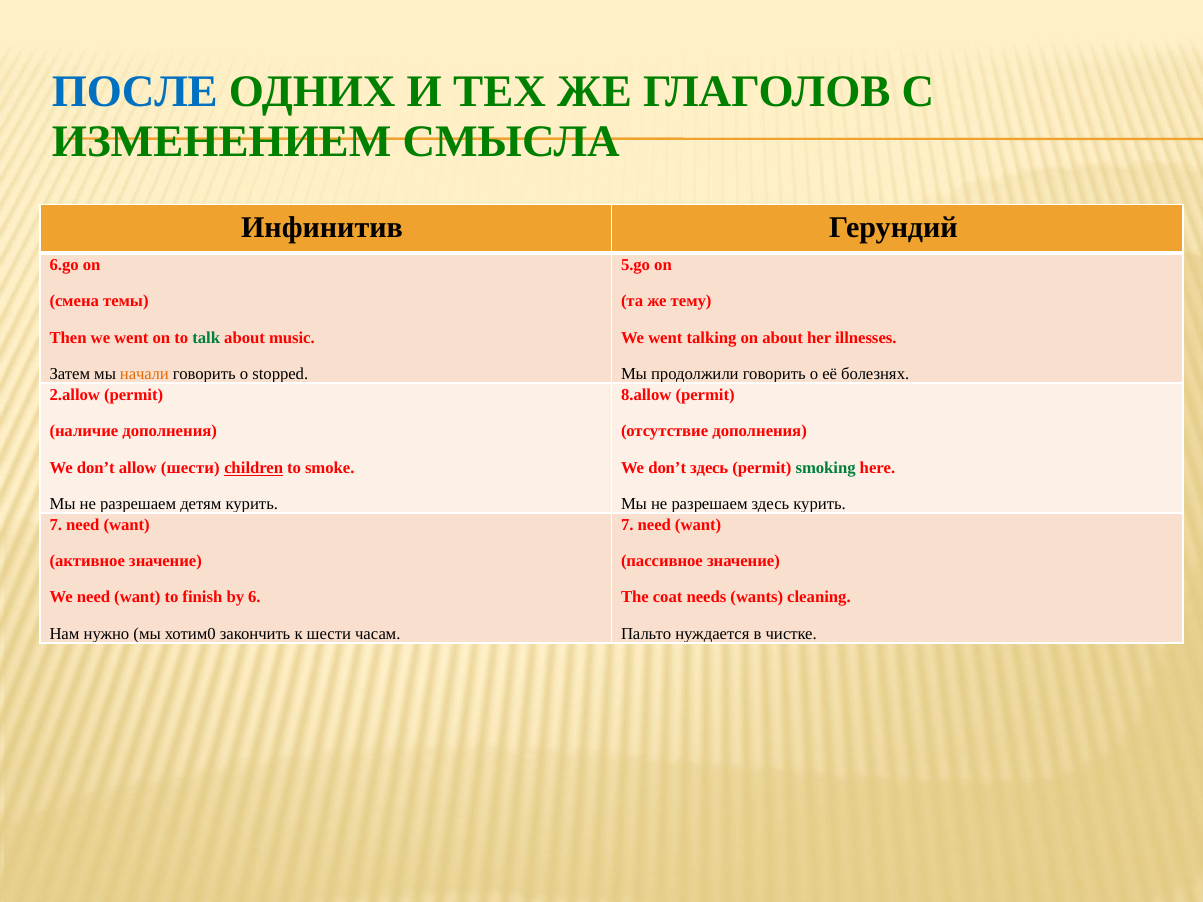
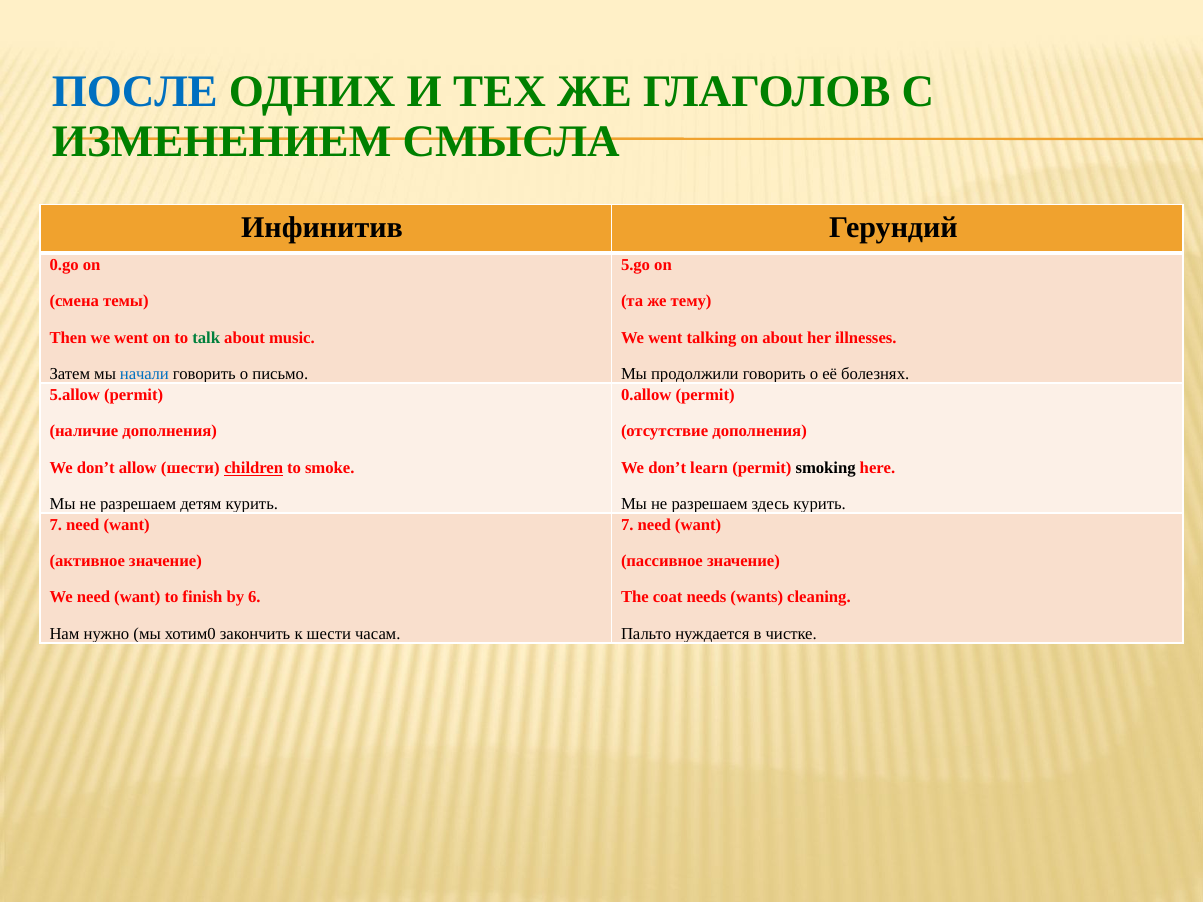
6.go: 6.go -> 0.go (64, 265)
начали colour: orange -> blue (144, 374)
stopped: stopped -> письмо (280, 374)
2.allow: 2.allow -> 5.allow (75, 395)
8.allow: 8.allow -> 0.allow (646, 395)
don’t здесь: здесь -> learn (709, 468)
smoking colour: green -> black (826, 468)
